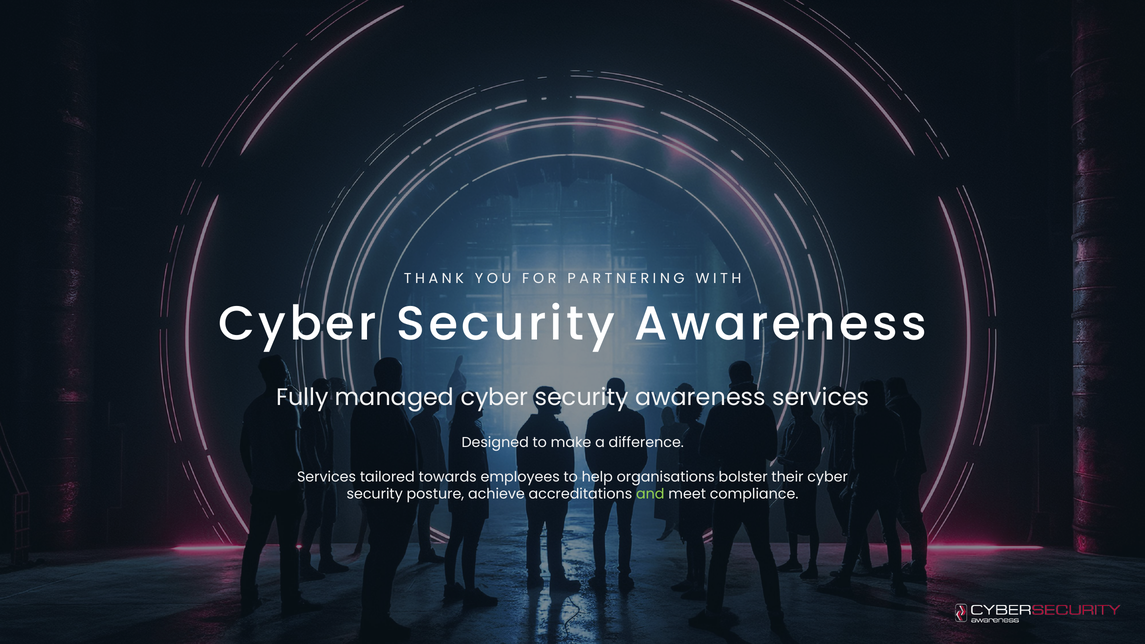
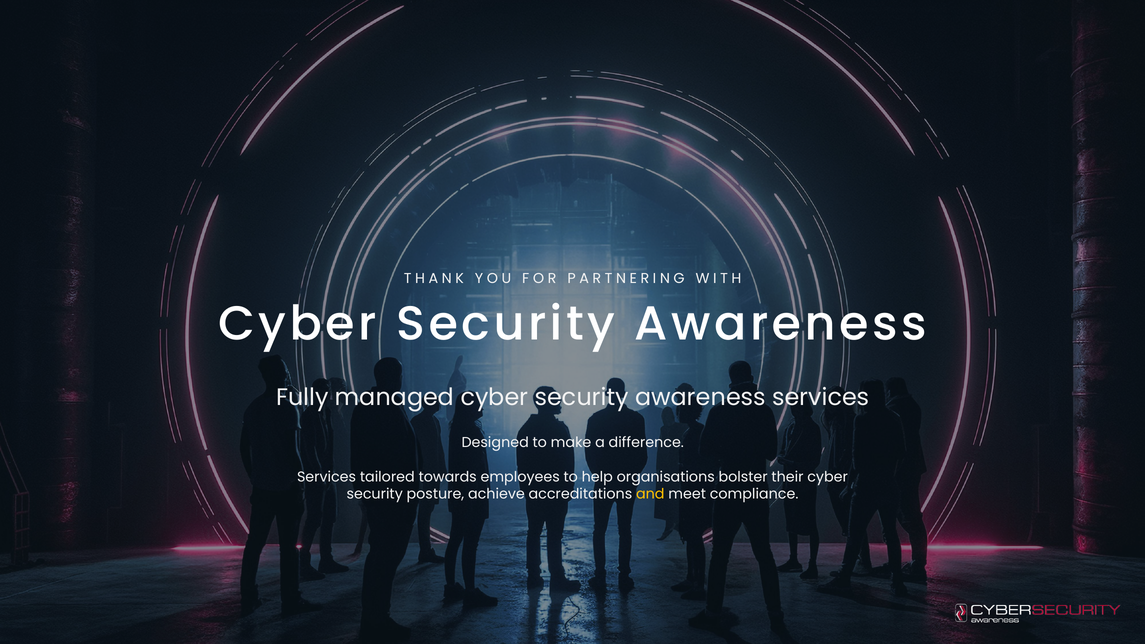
and colour: light green -> yellow (650, 494)
